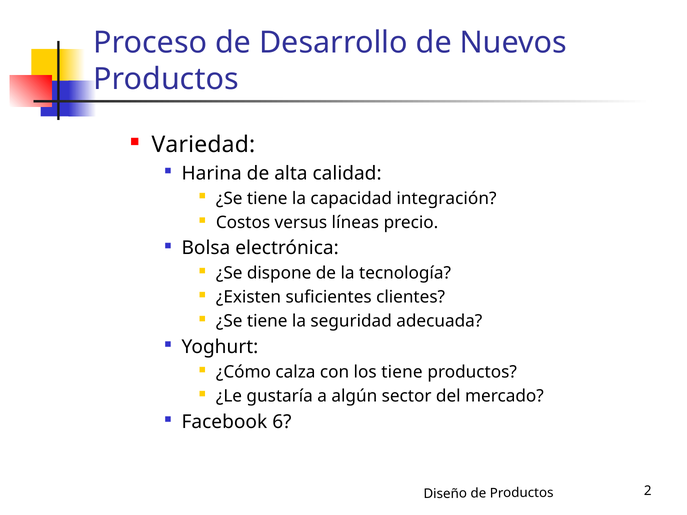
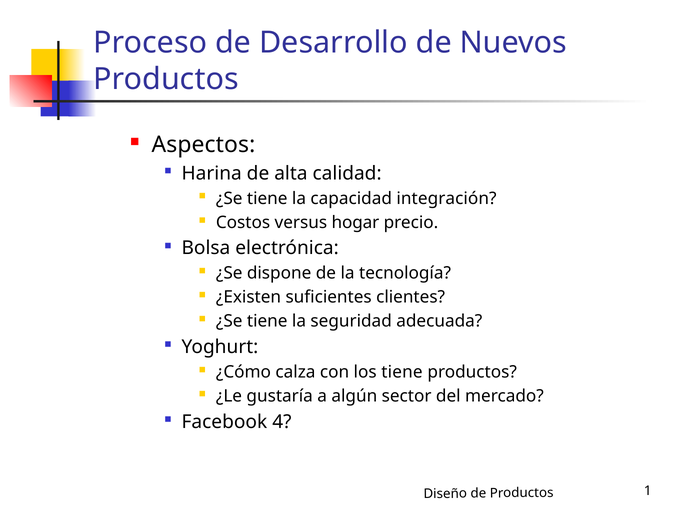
Variedad: Variedad -> Aspectos (203, 145)
líneas: líneas -> hogar (355, 223)
6: 6 -> 4 (282, 422)
2: 2 -> 1 (648, 491)
